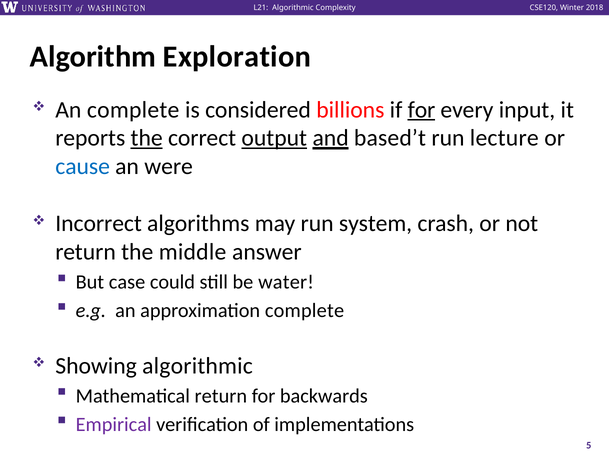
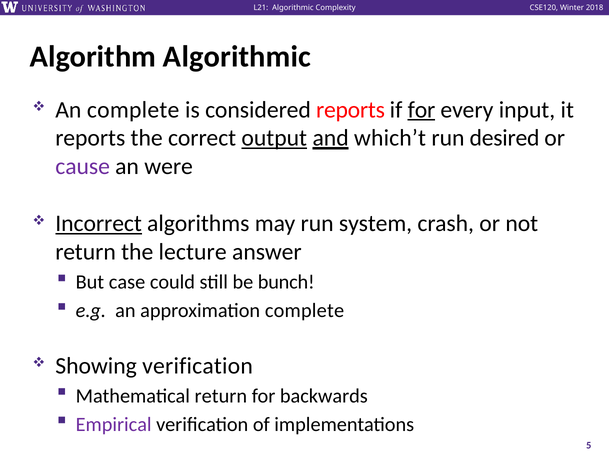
Algorithm Exploration: Exploration -> Algorithmic (237, 57)
considered billions: billions -> reports (350, 110)
the underline: present -> none (147, 138)
based’t: based’t -> which’t (390, 138)
lecture: lecture -> desired (505, 138)
cause colour: blue -> purple (83, 167)
Incorrect underline: none -> present (99, 223)
middle: middle -> lecture (193, 252)
water: water -> bunch (286, 282)
Showing algorithmic: algorithmic -> verification (198, 366)
